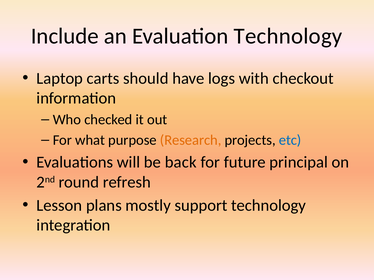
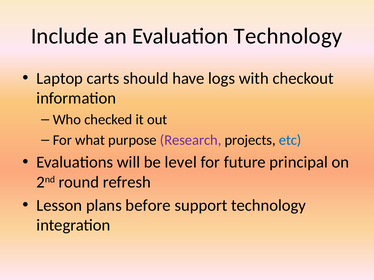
Research colour: orange -> purple (191, 140)
back: back -> level (181, 162)
mostly: mostly -> before (148, 206)
